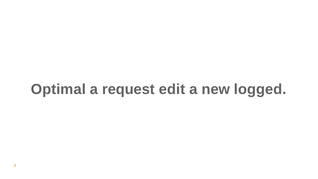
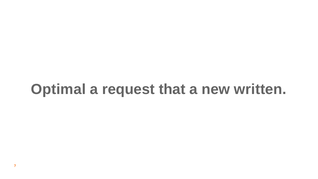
edit: edit -> that (172, 89)
logged: logged -> written (260, 89)
